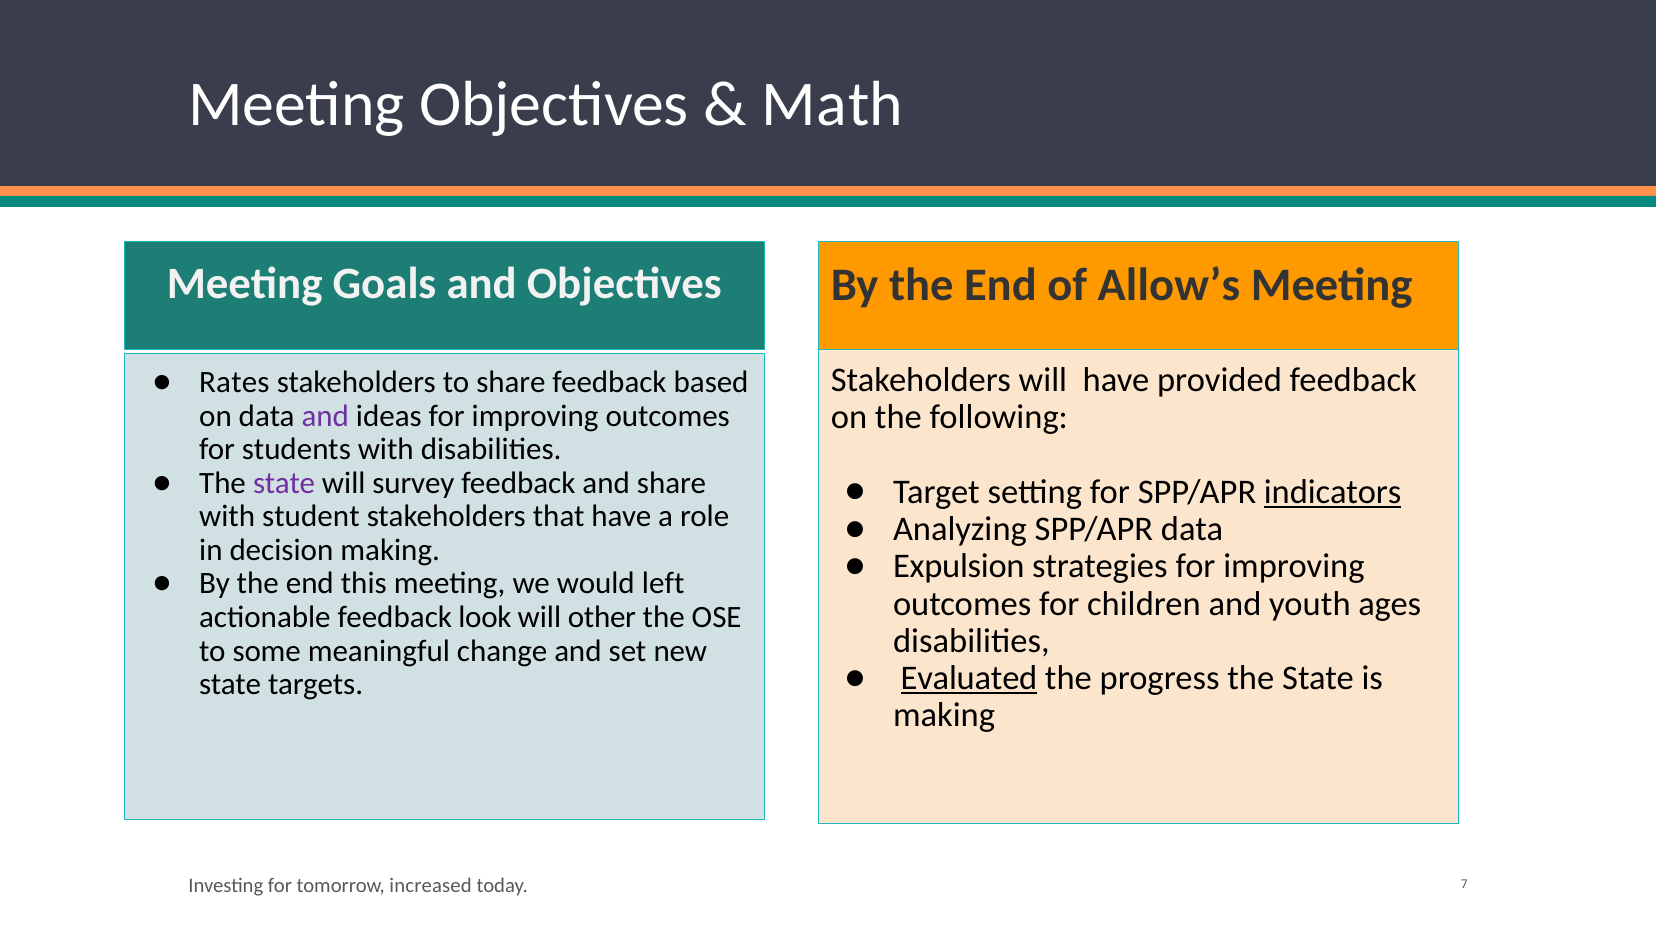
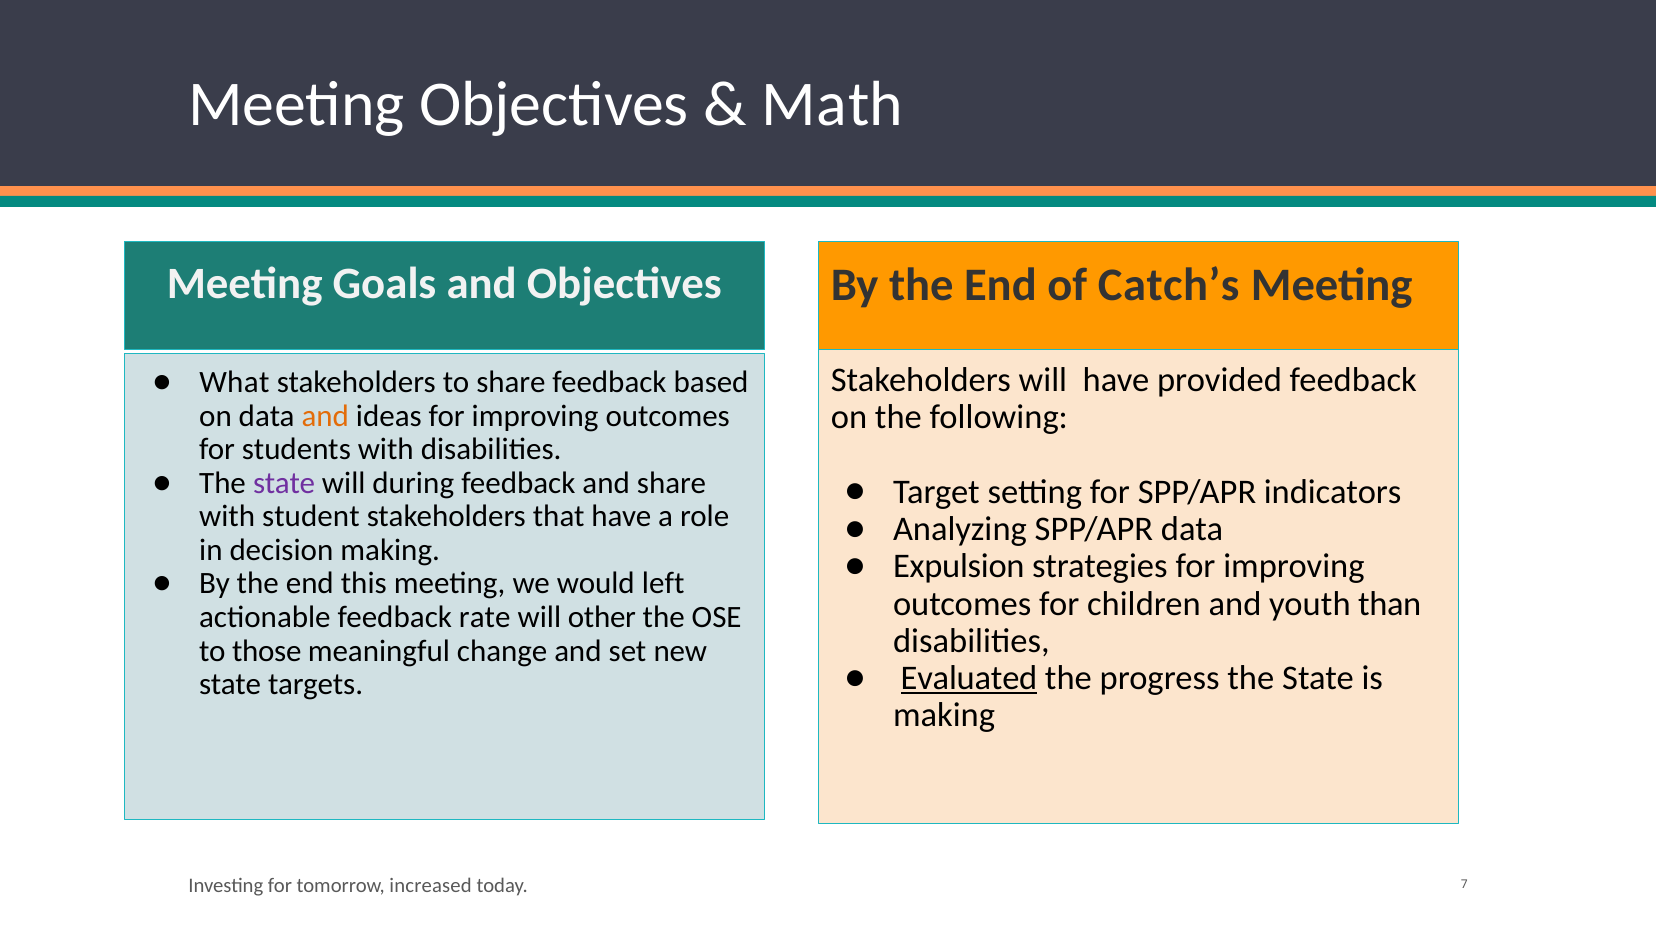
Allow’s: Allow’s -> Catch’s (1169, 285)
Rates: Rates -> What (234, 383)
and colour: purple -> orange (325, 416)
survey: survey -> during (413, 483)
indicators underline: present -> none (1333, 492)
ages: ages -> than (1390, 604)
look: look -> rate (485, 618)
some: some -> those (267, 651)
